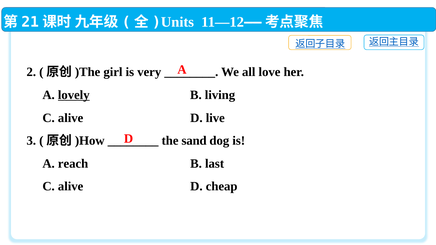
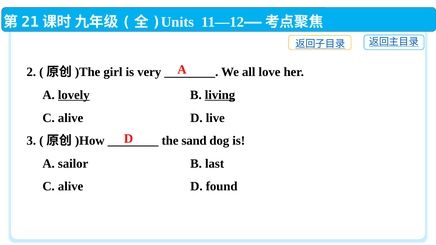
living underline: none -> present (220, 95)
reach: reach -> sailor (73, 164)
cheap: cheap -> found (222, 187)
